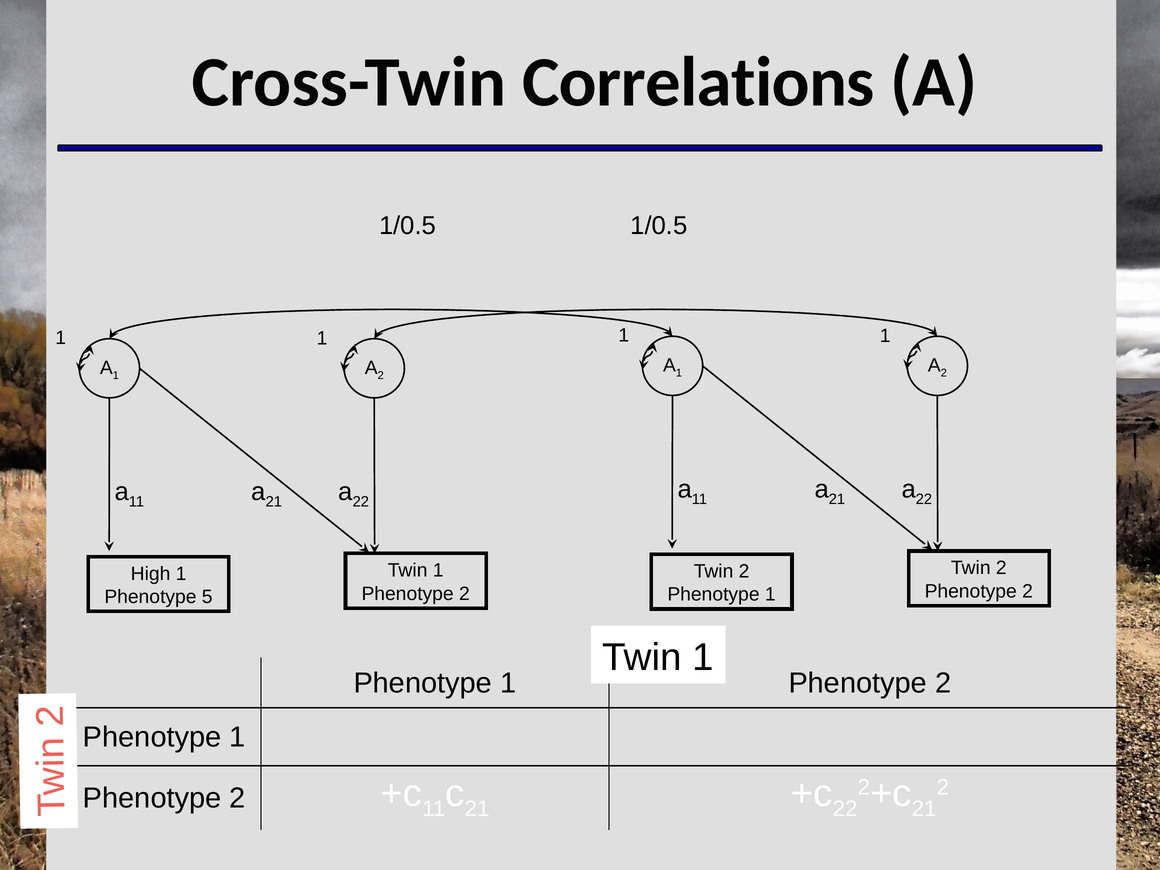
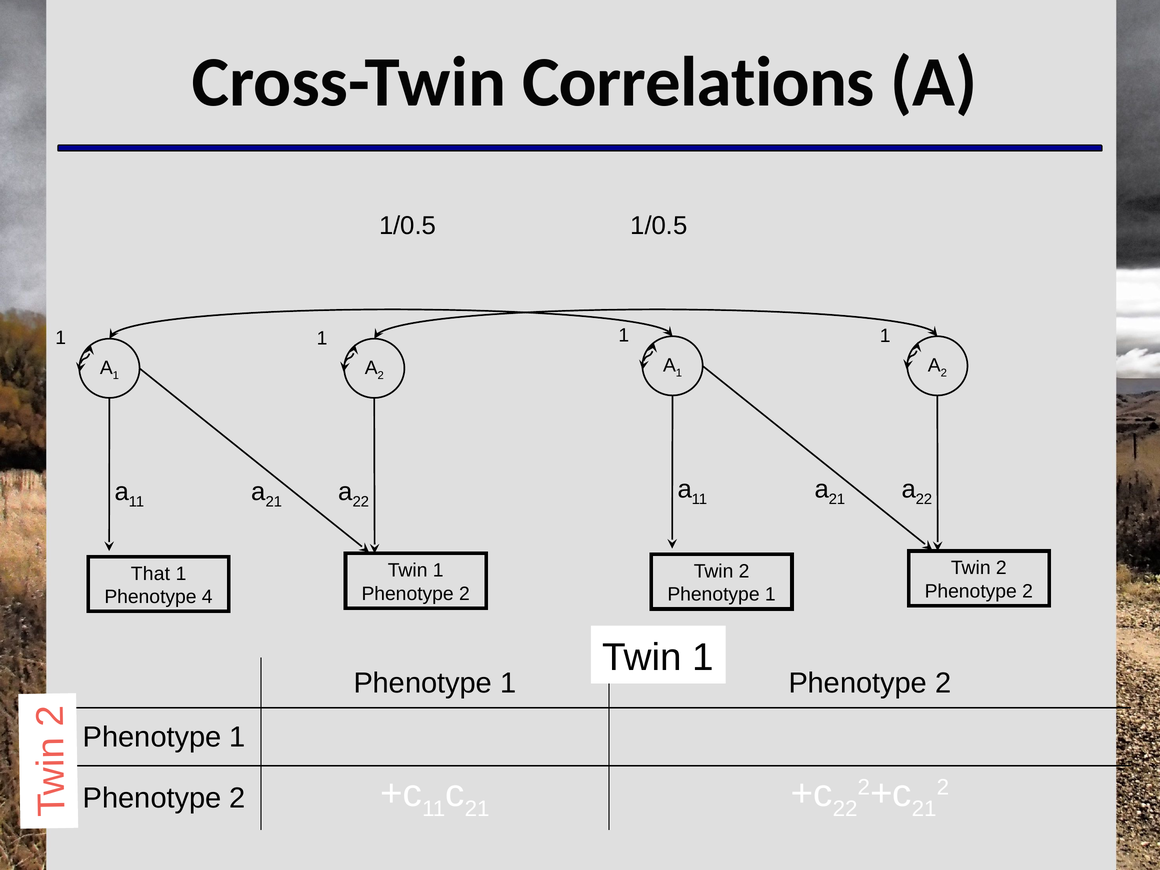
High: High -> That (150, 574)
5: 5 -> 4 (207, 597)
